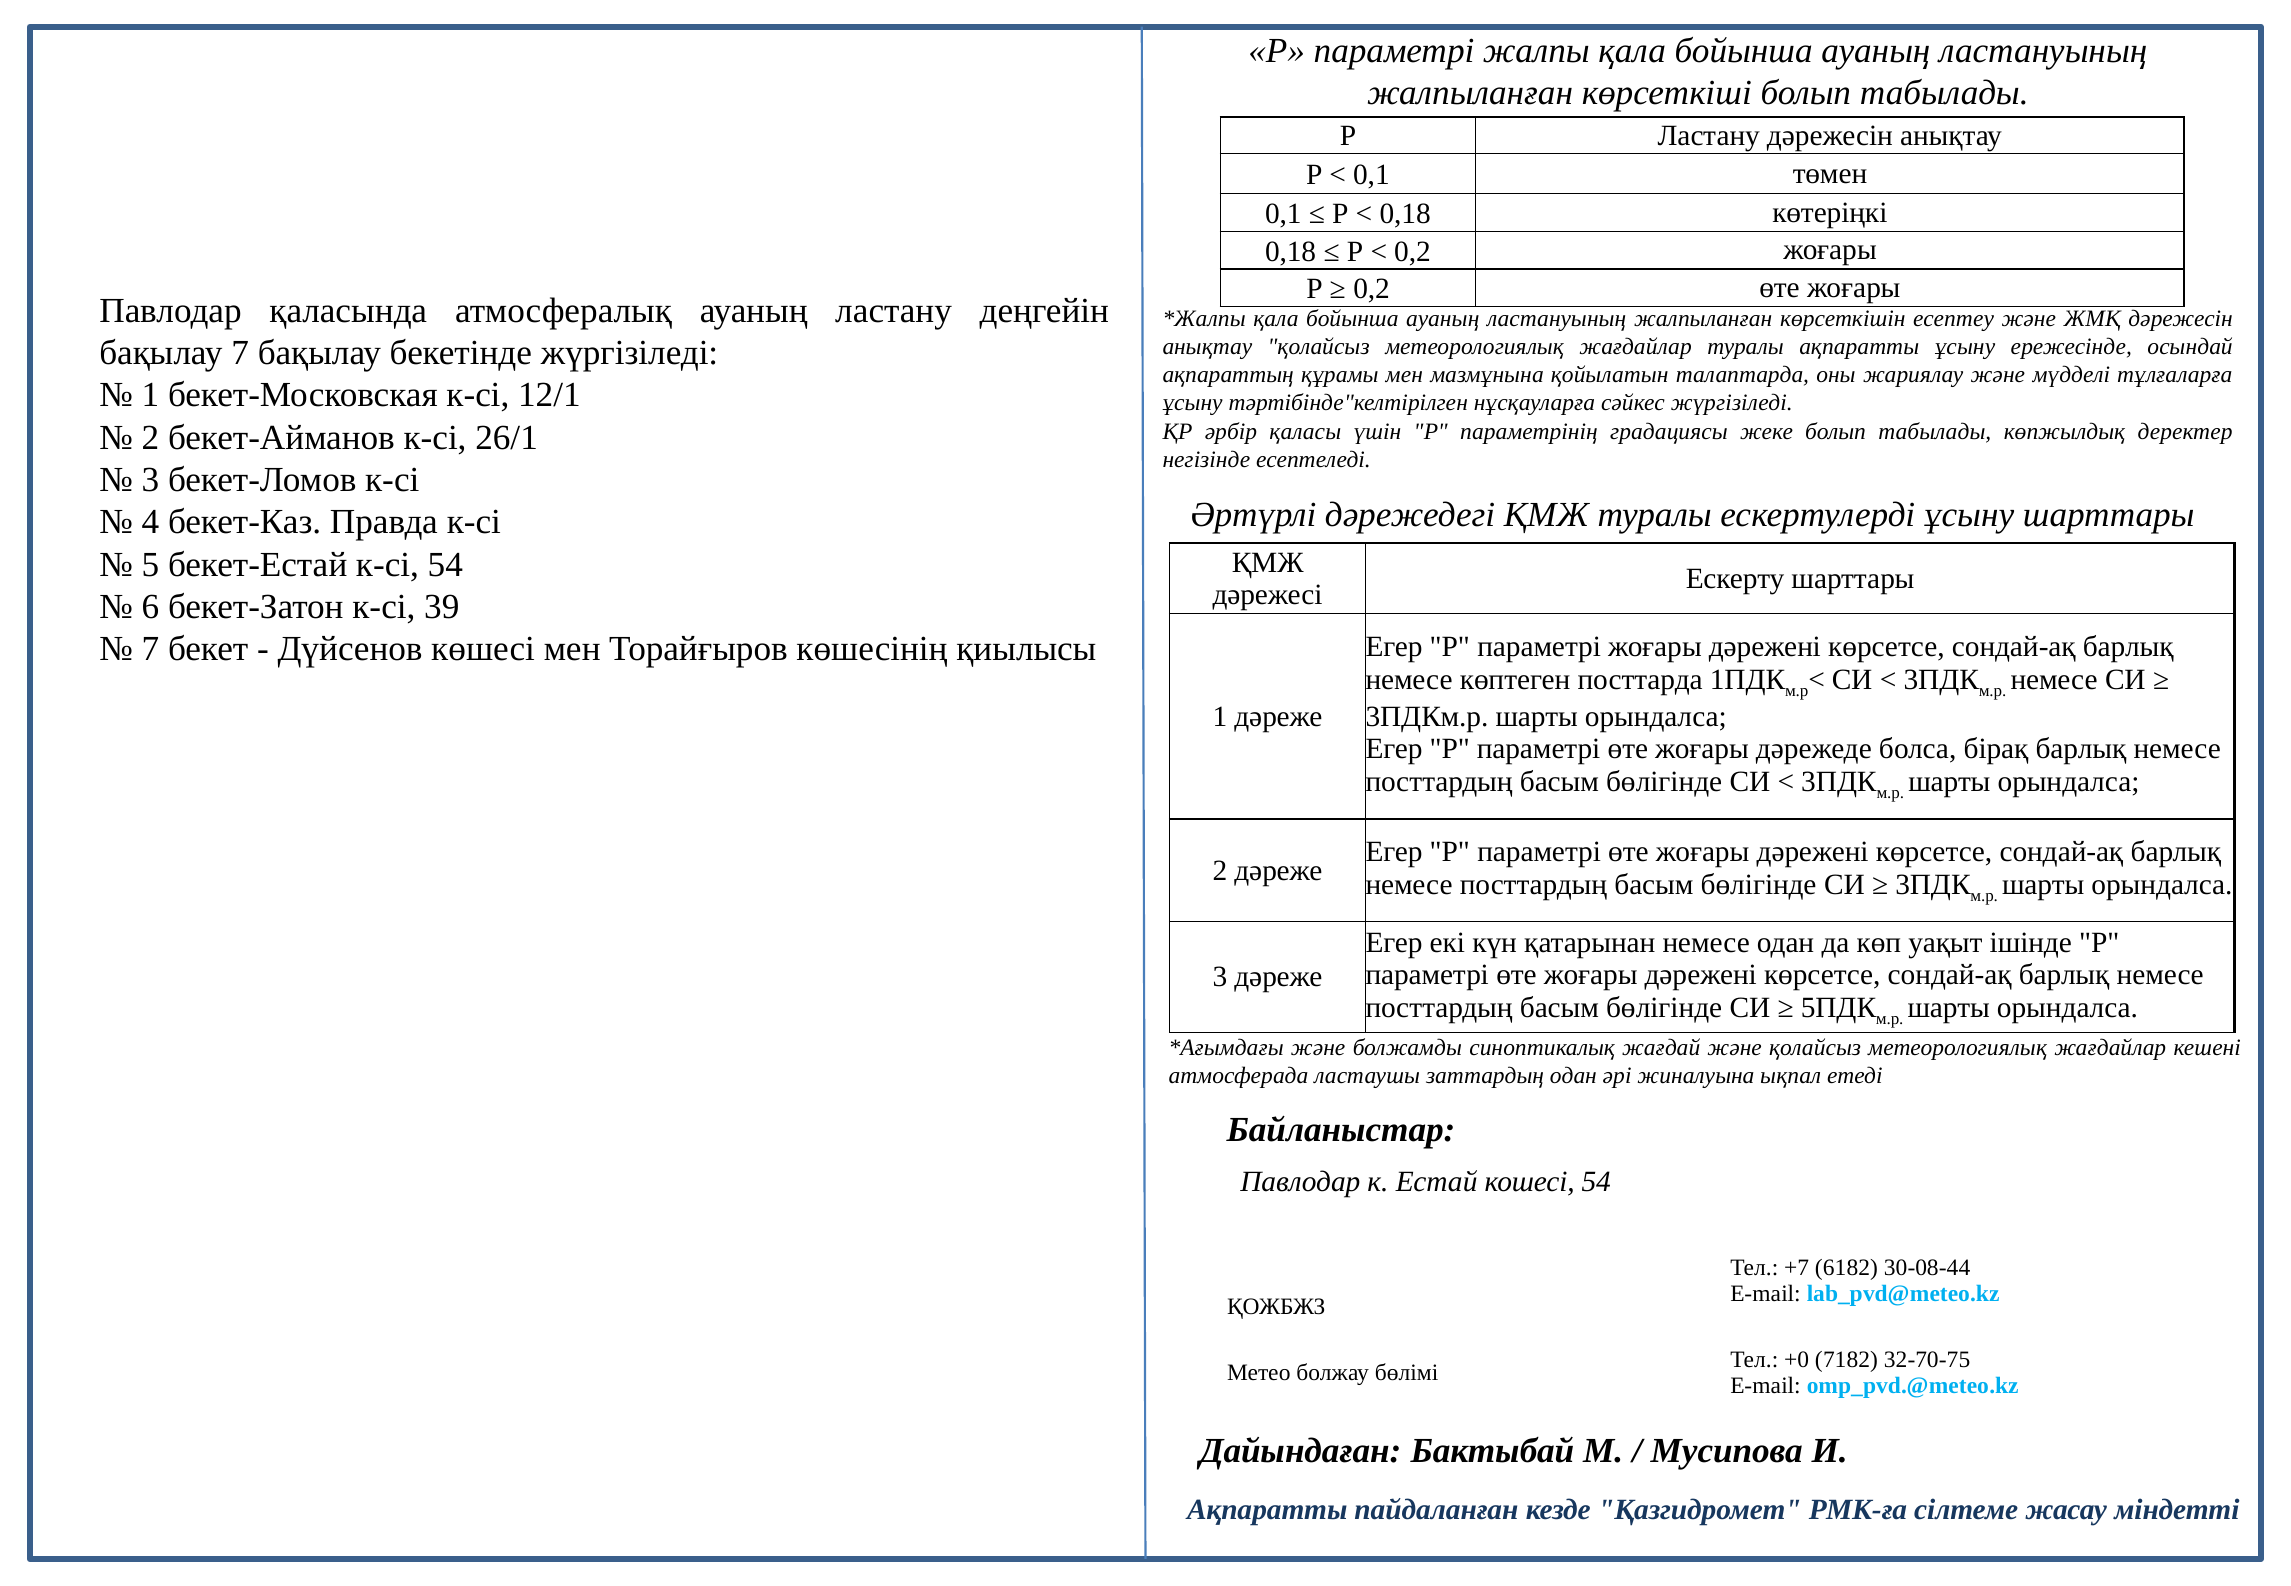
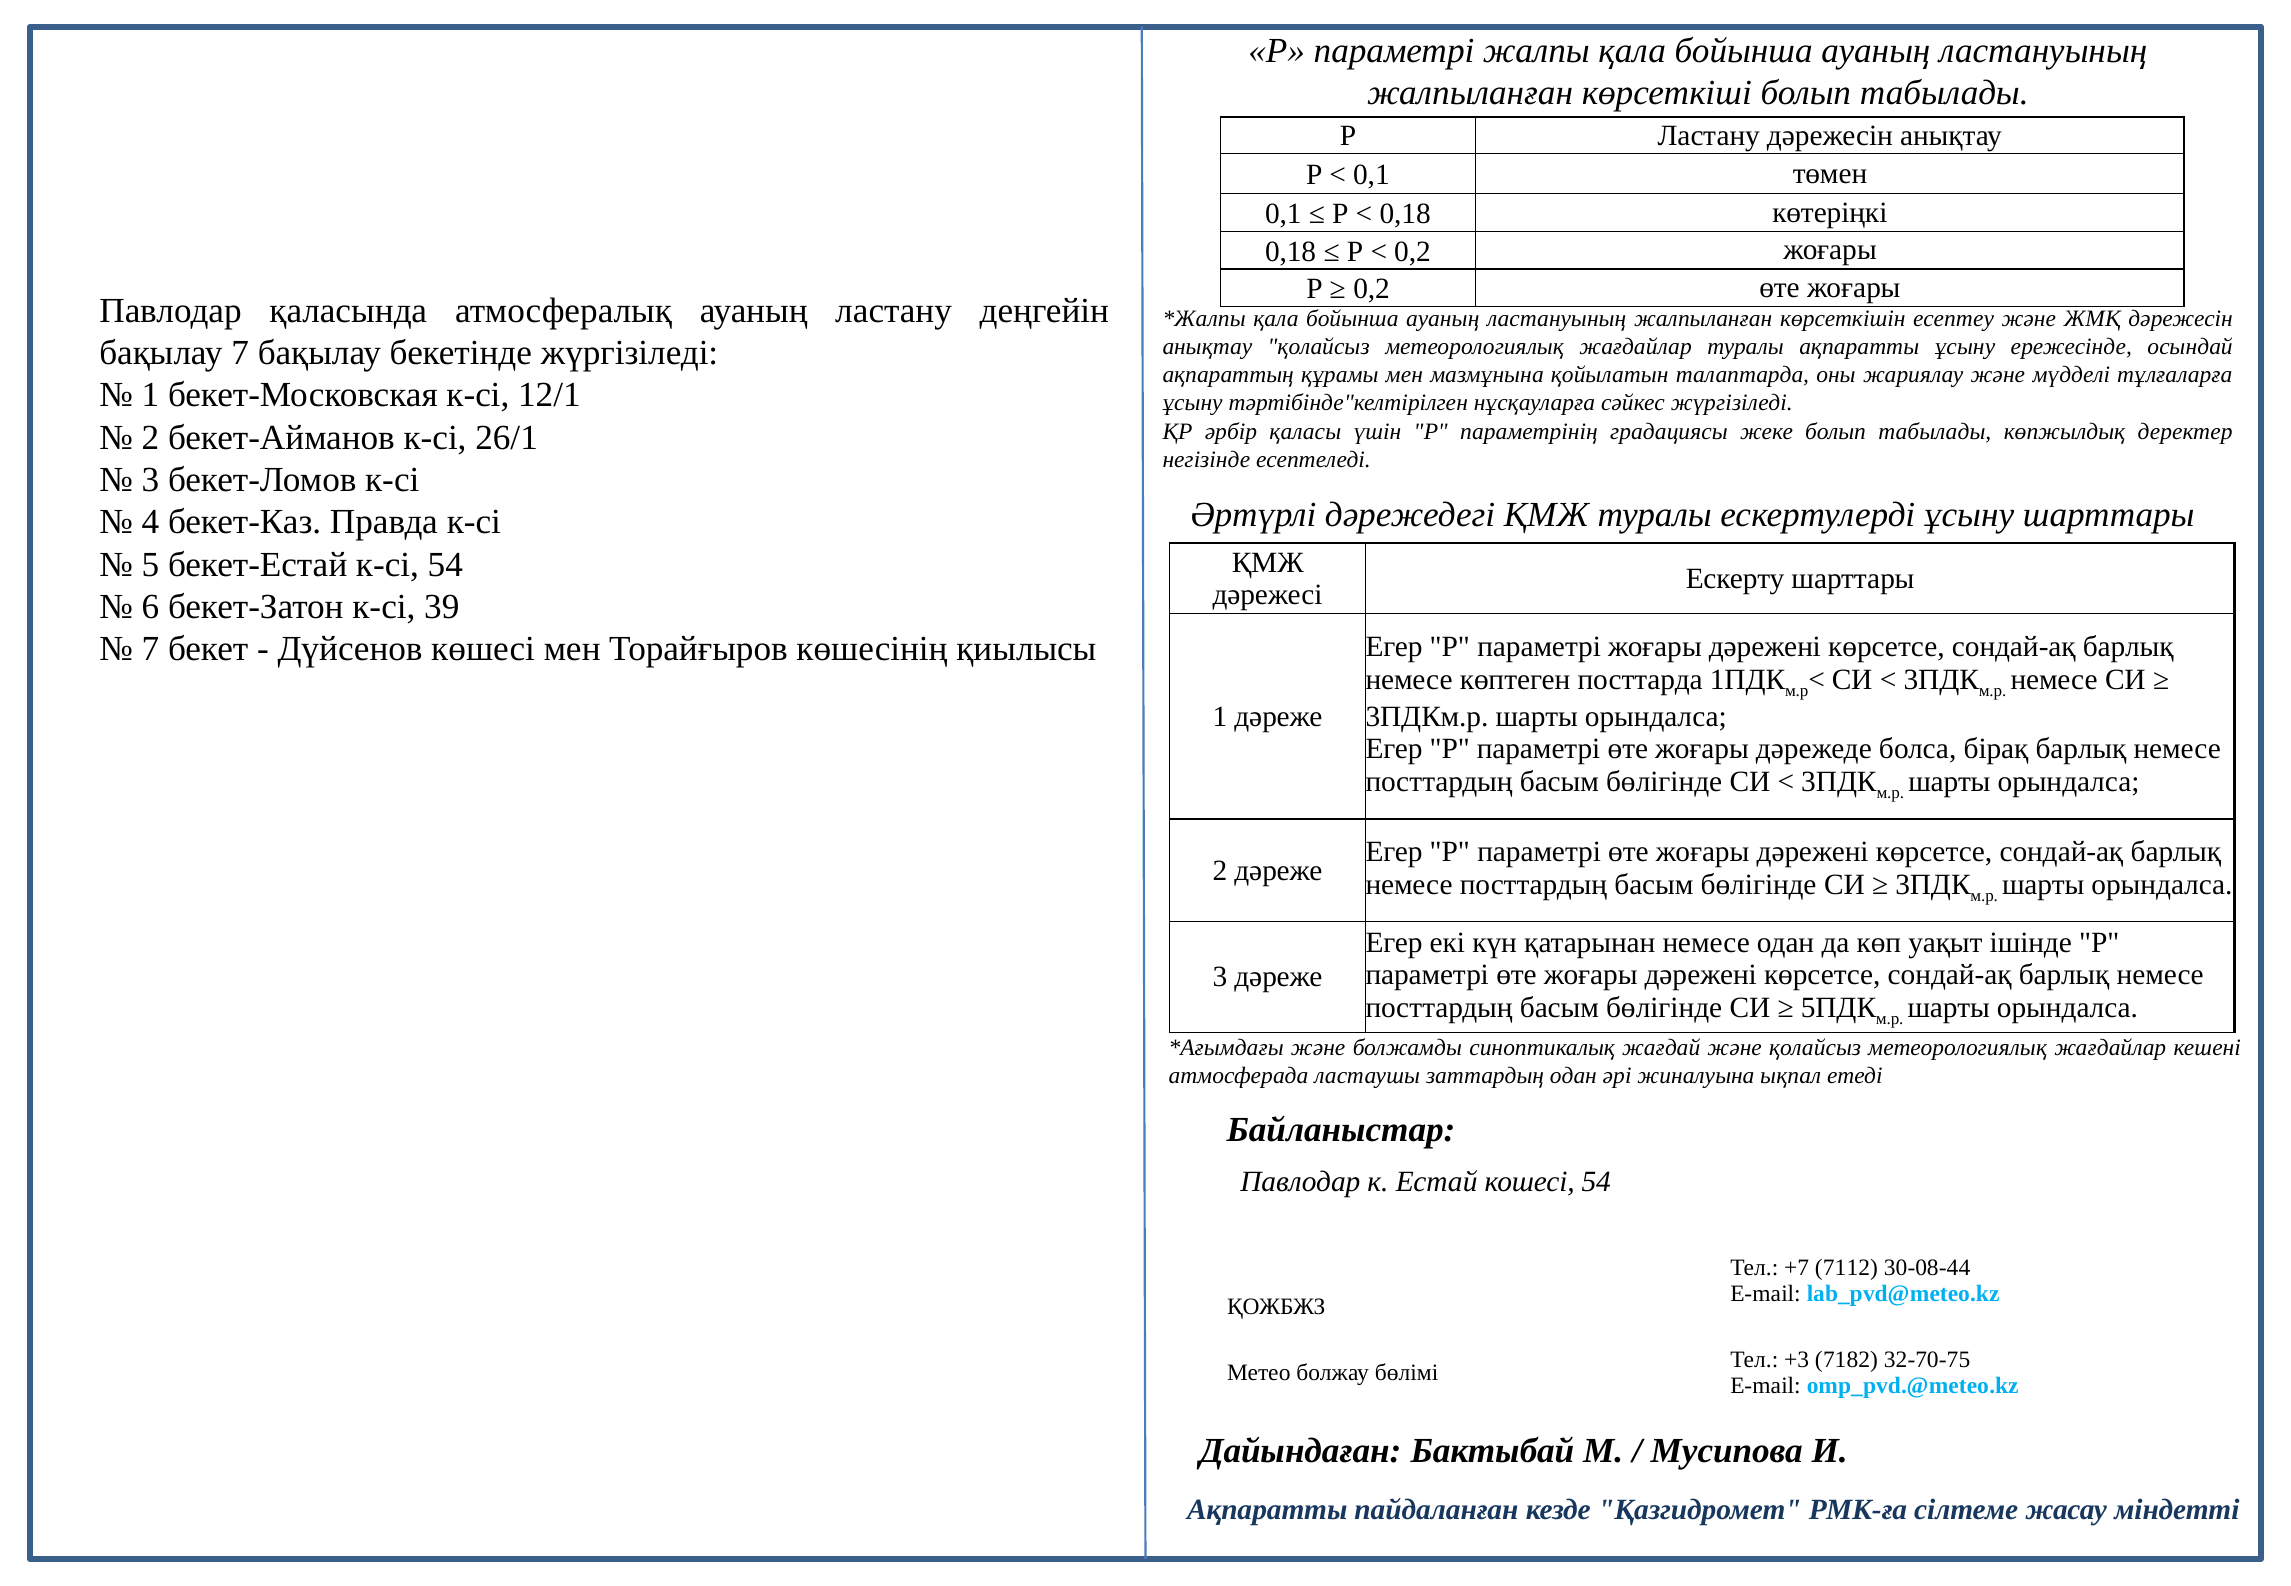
6182: 6182 -> 7112 (1846, 1268)
+0: +0 -> +3 (1797, 1360)
